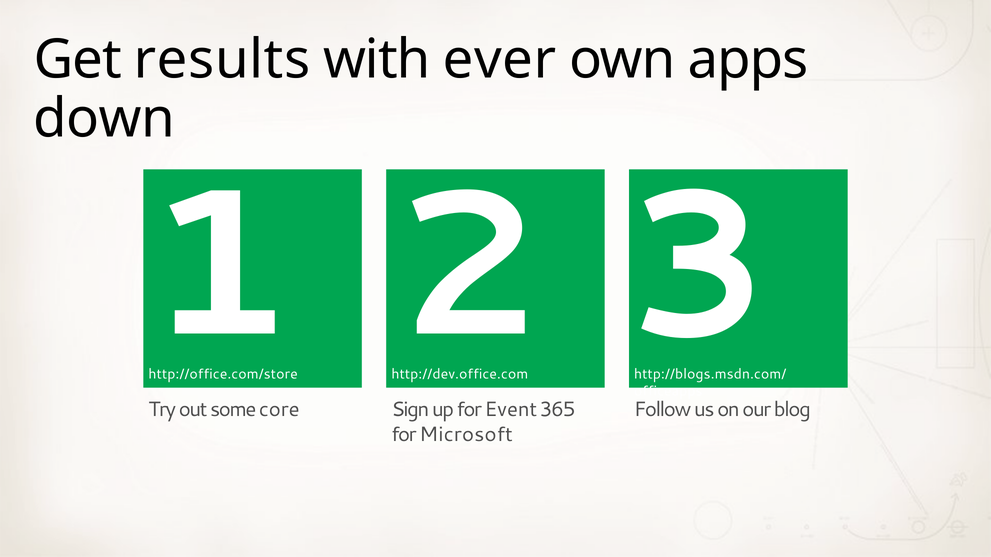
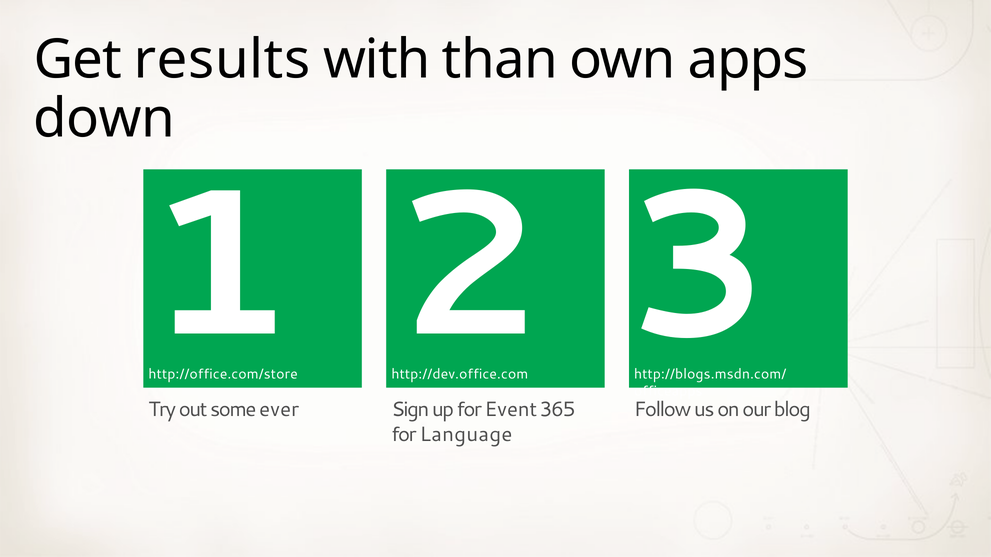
ever: ever -> than (500, 60)
core: core -> ever (279, 410)
Microsoft: Microsoft -> Language (466, 435)
